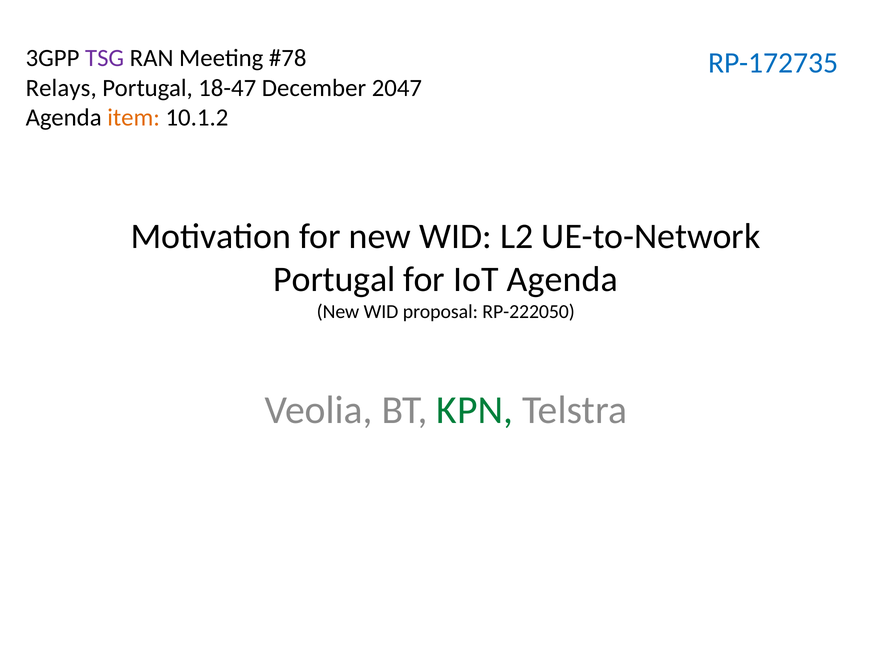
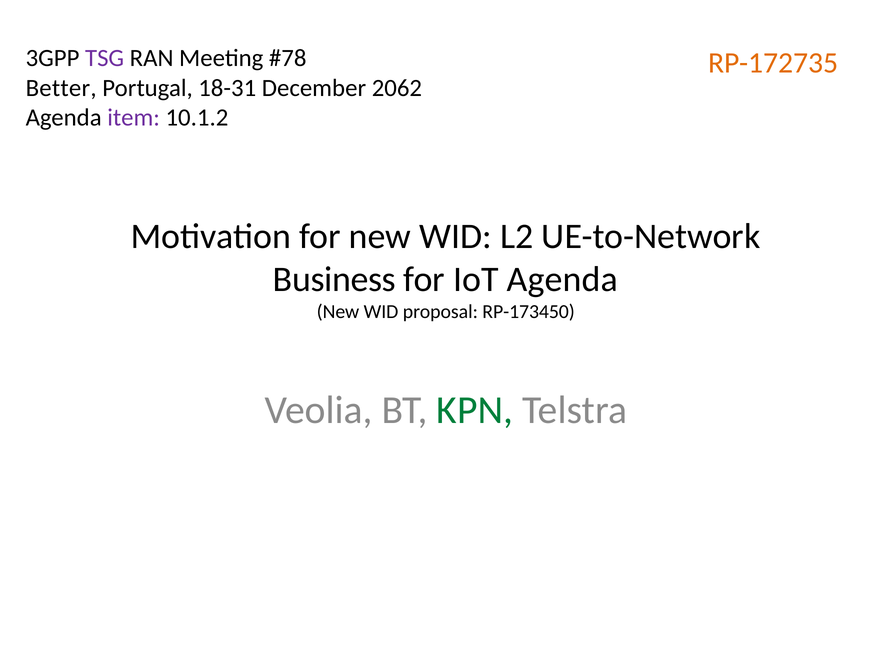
RP-172735 colour: blue -> orange (773, 63)
Relays: Relays -> Better (61, 88)
18-47: 18-47 -> 18-31 (227, 88)
2047: 2047 -> 2062 (397, 88)
item colour: orange -> purple (134, 118)
Portugal: Portugal -> Business (334, 279)
RP-222050: RP-222050 -> RP-173450 (529, 312)
